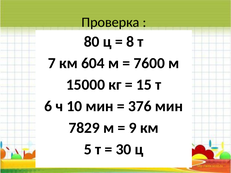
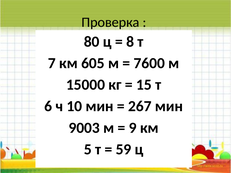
604: 604 -> 605 (93, 63)
376: 376 -> 267 (140, 106)
7829: 7829 -> 9003 (84, 128)
30: 30 -> 59 (123, 150)
